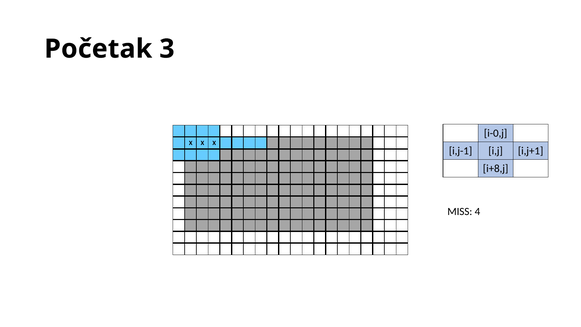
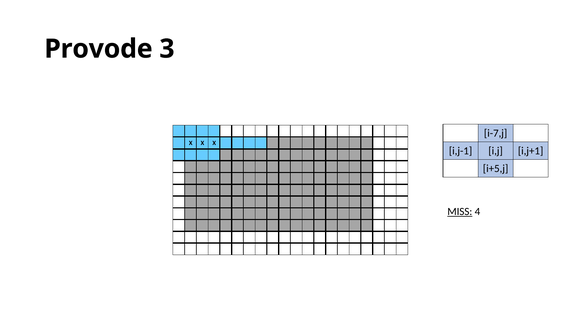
Početak: Početak -> Provode (98, 49)
i-0,j: i-0,j -> i-7,j (496, 133)
i+8,j: i+8,j -> i+5,j (496, 168)
MISS underline: none -> present (460, 211)
